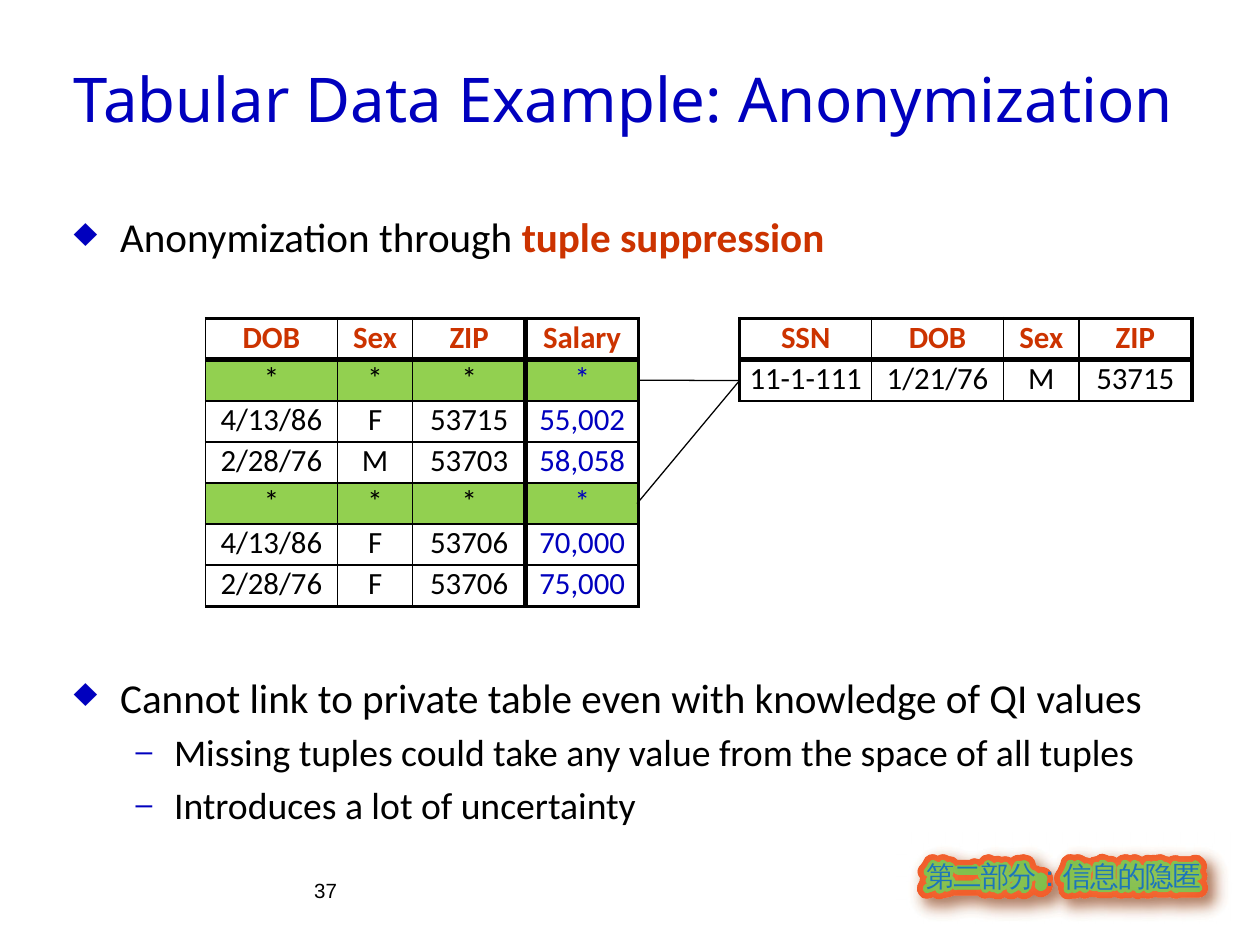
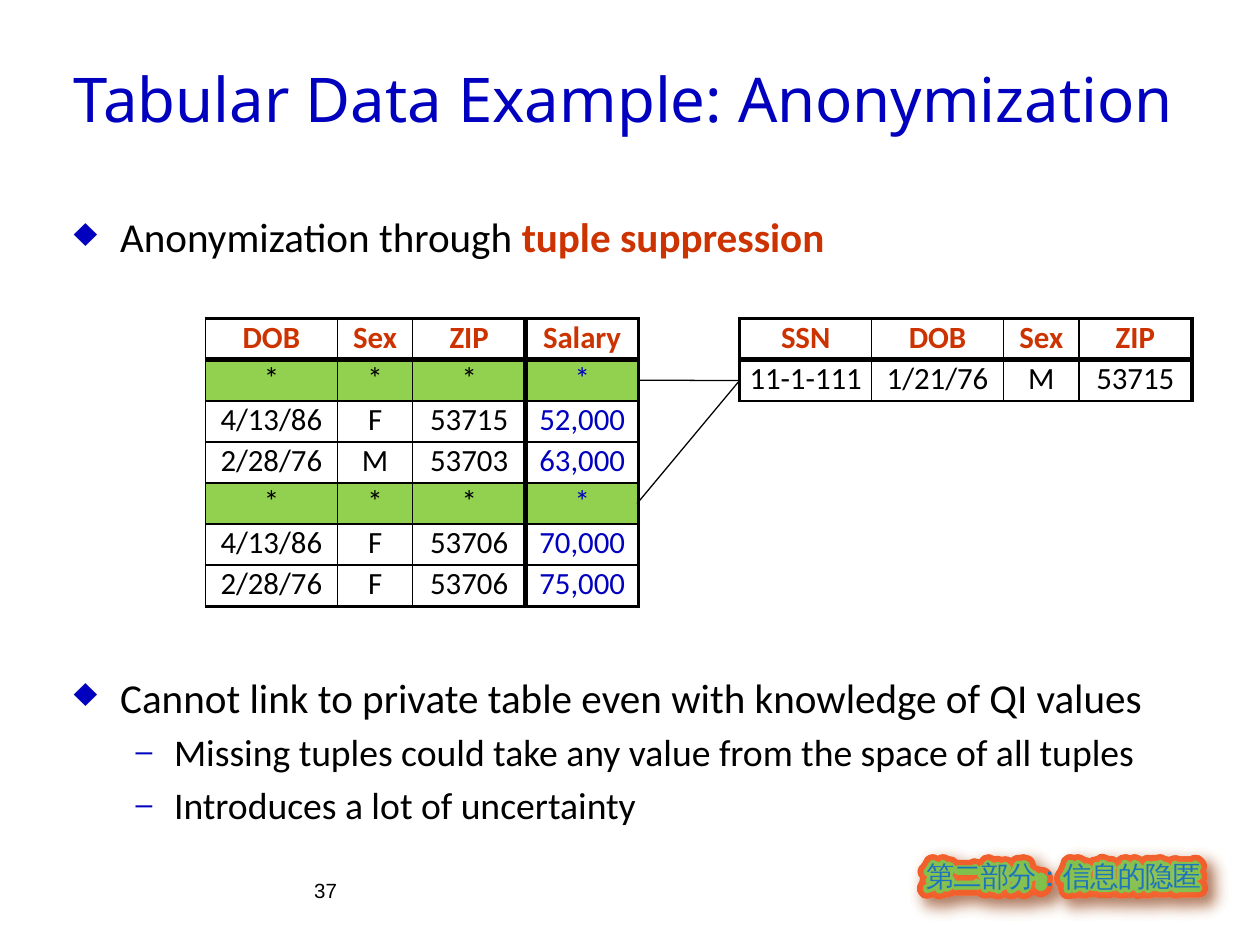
55,002: 55,002 -> 52,000 (582, 420)
58,058: 58,058 -> 63,000 (582, 461)
